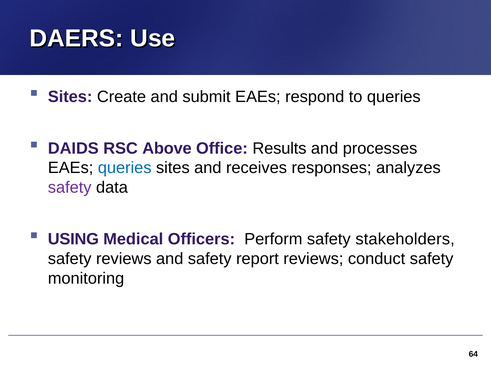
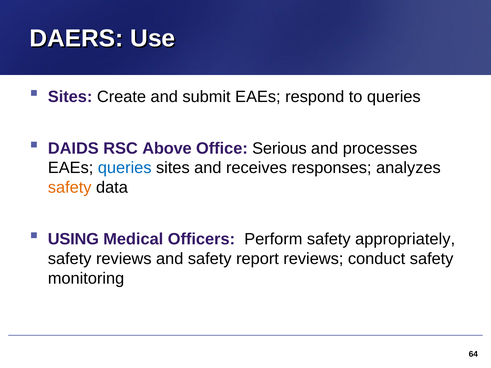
Results: Results -> Serious (279, 148)
safety colour: purple -> orange (70, 188)
stakeholders: stakeholders -> appropriately (405, 239)
